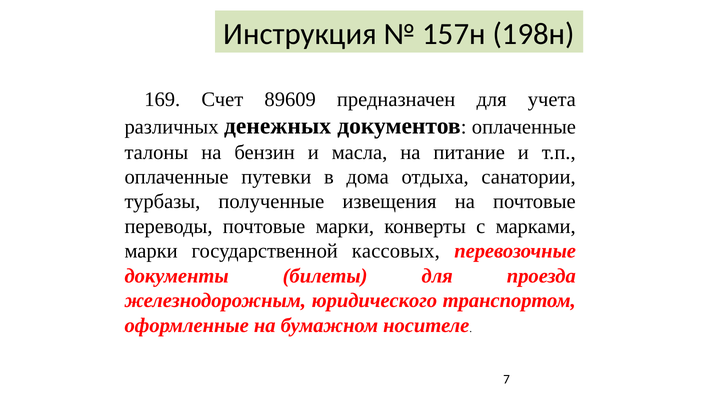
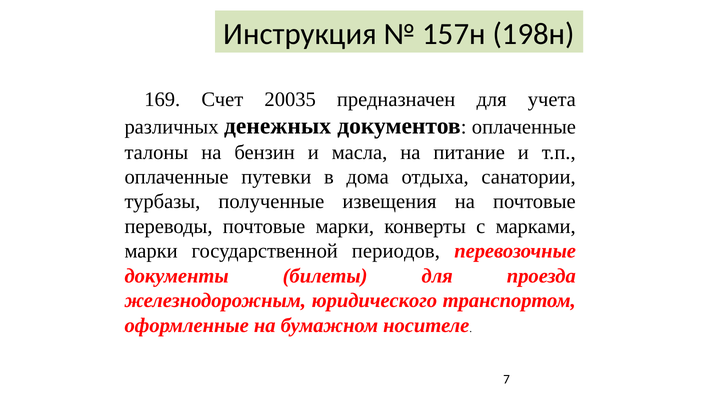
89609: 89609 -> 20035 (290, 99)
кассовых: кассовых -> периодов (396, 251)
